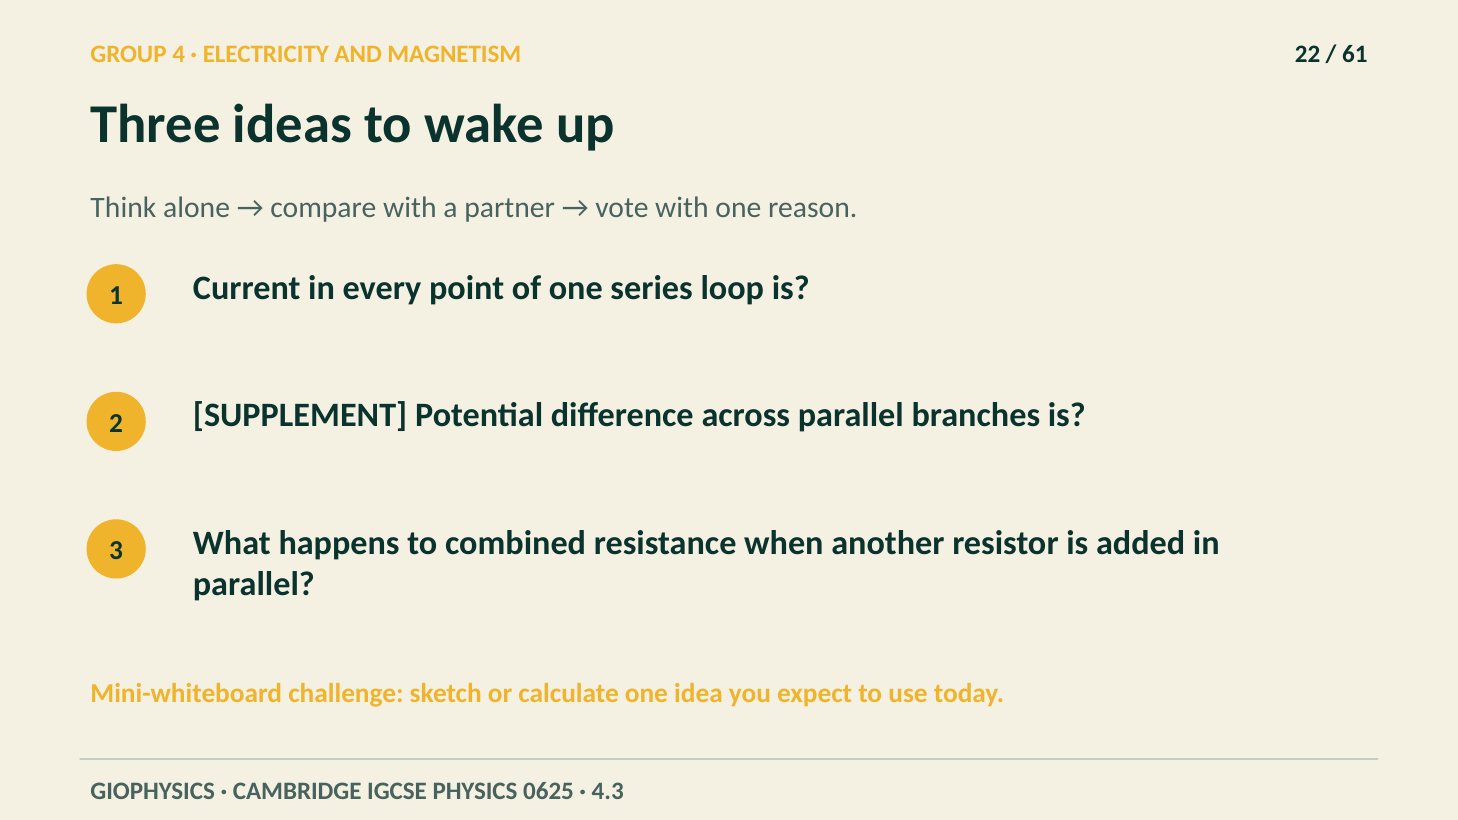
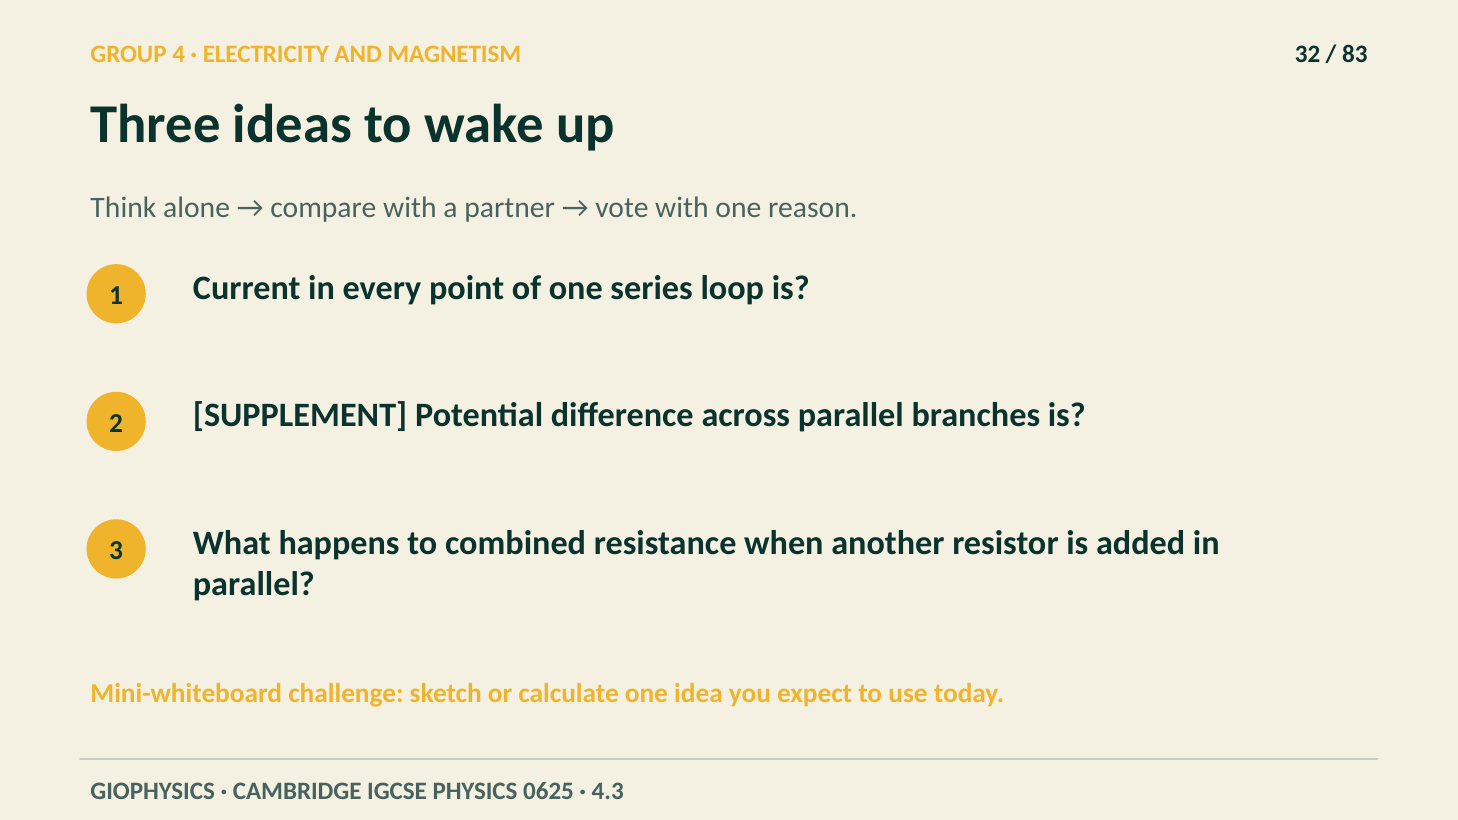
22: 22 -> 32 (1308, 54)
61: 61 -> 83 (1355, 54)
